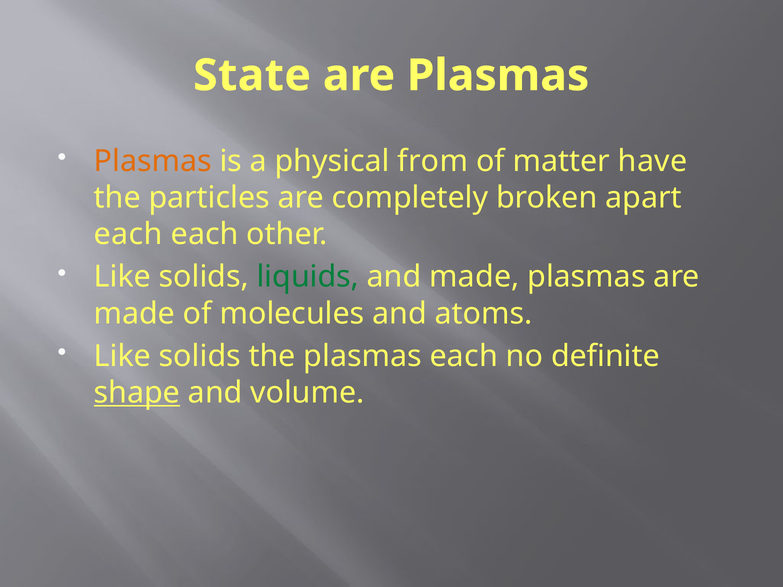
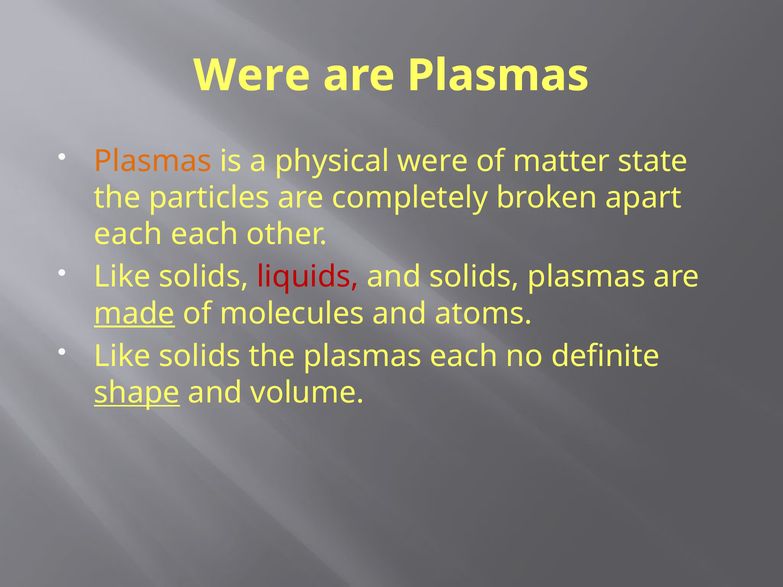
State: State -> Were (252, 76)
physical from: from -> were (433, 161)
have: have -> state (653, 161)
liquids colour: green -> red (308, 277)
and made: made -> solids (474, 277)
made underline: none -> present (134, 314)
